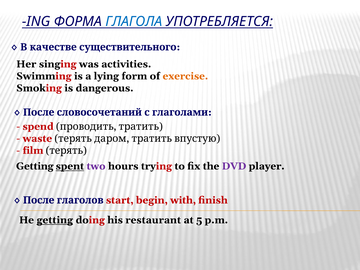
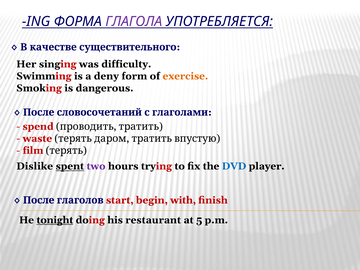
ГЛАГОЛА colour: blue -> purple (134, 21)
activities: activities -> difficulty (126, 64)
lying: lying -> deny (106, 76)
Getting: Getting -> Dislike (35, 166)
DVD colour: purple -> blue (234, 166)
He getting: getting -> tonight (55, 220)
